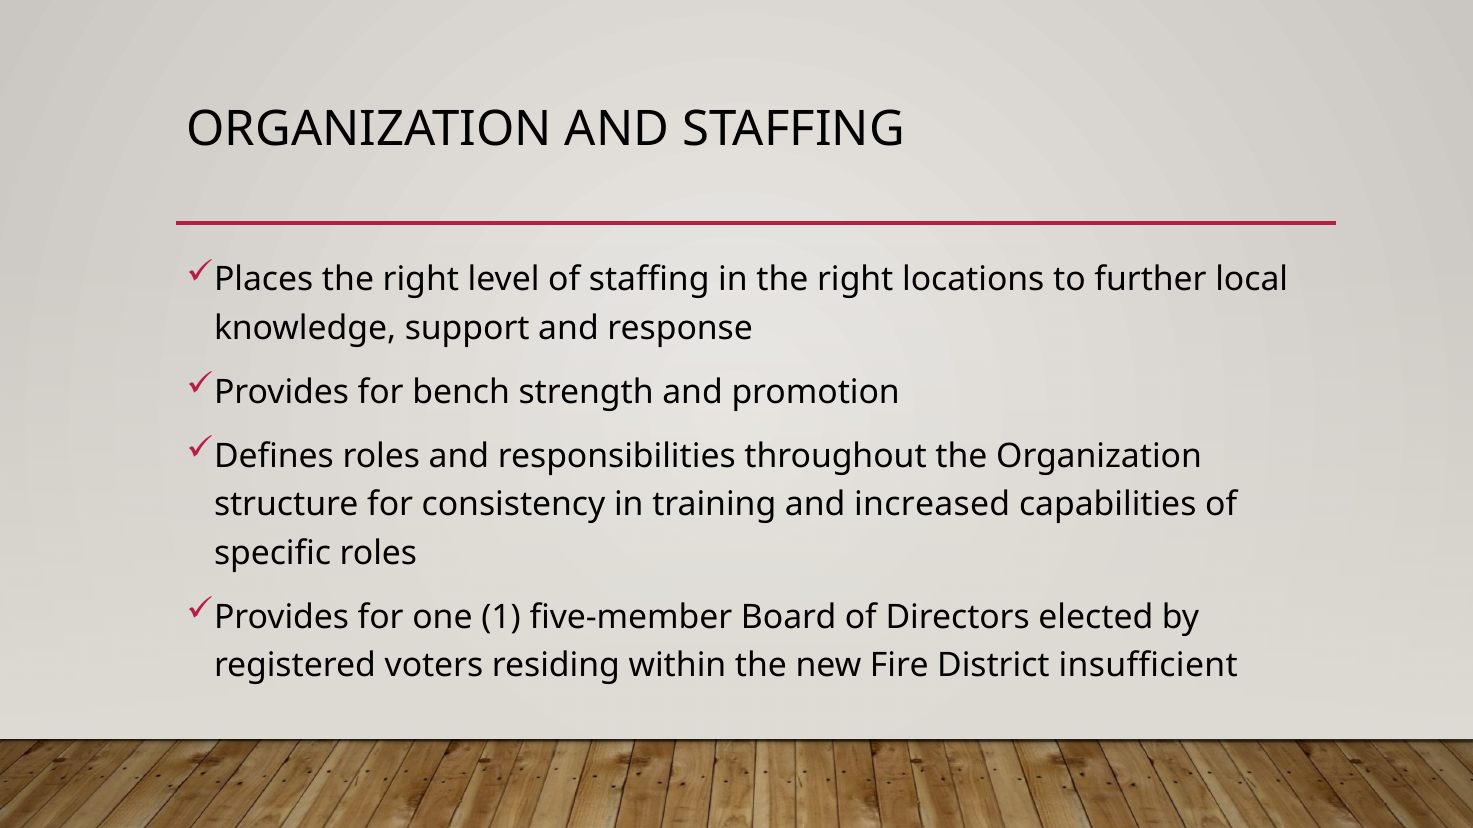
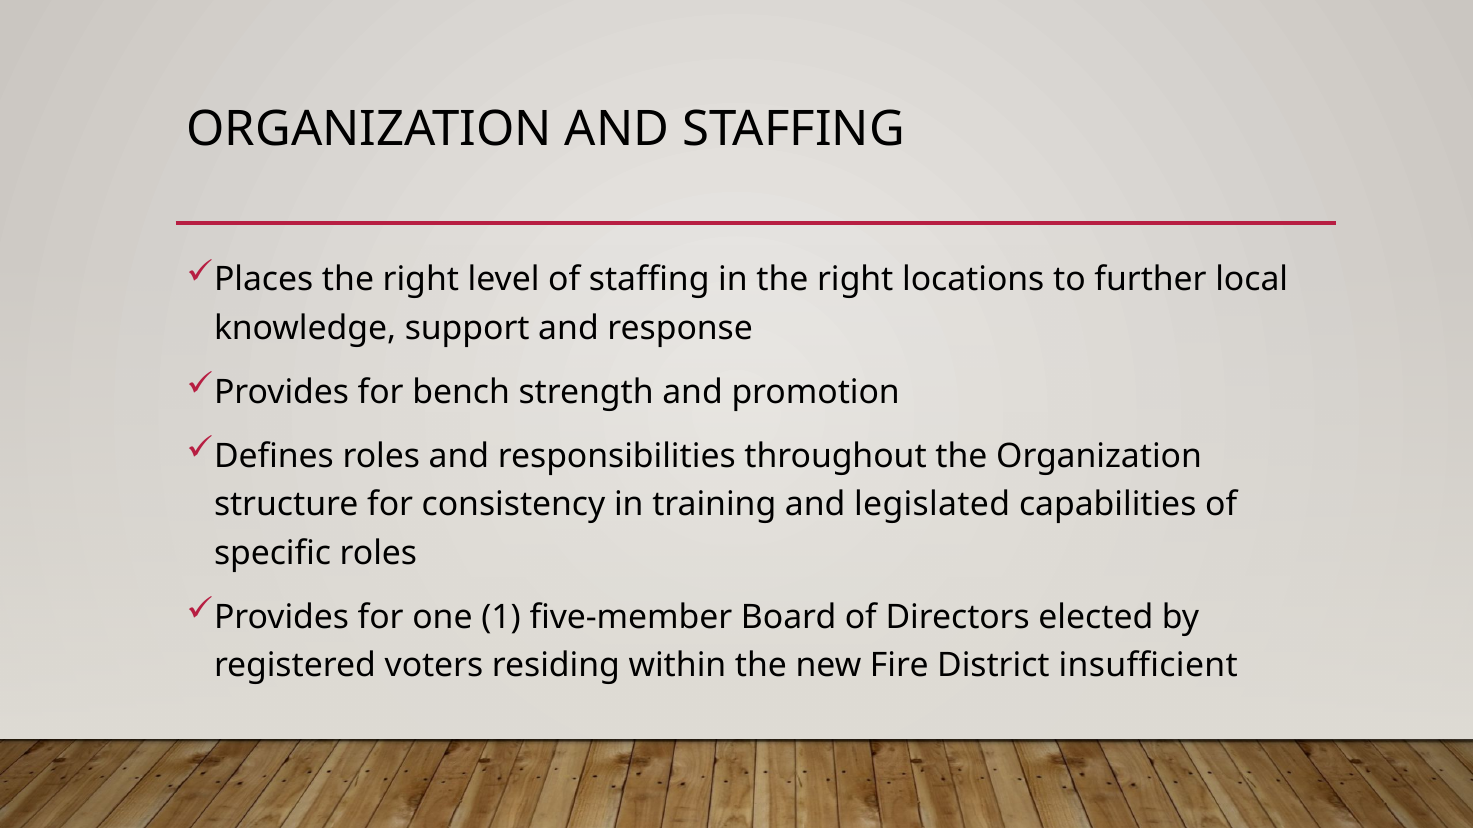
increased: increased -> legislated (932, 505)
